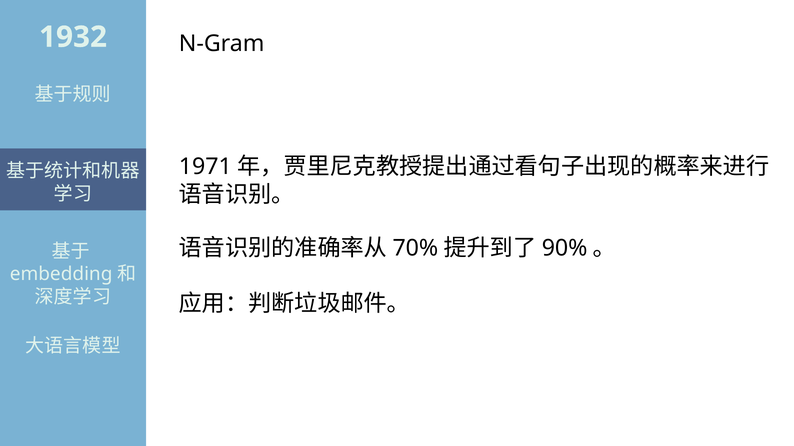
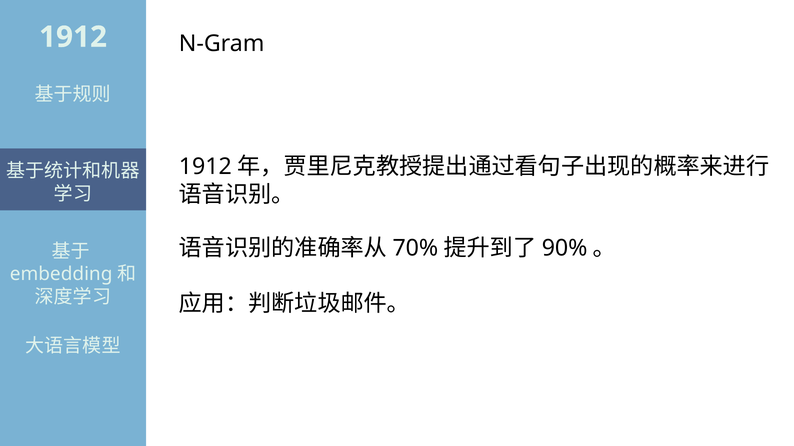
1932: 1932 -> 1912 (73, 37)
1971: 1971 -> 1912 (205, 167)
